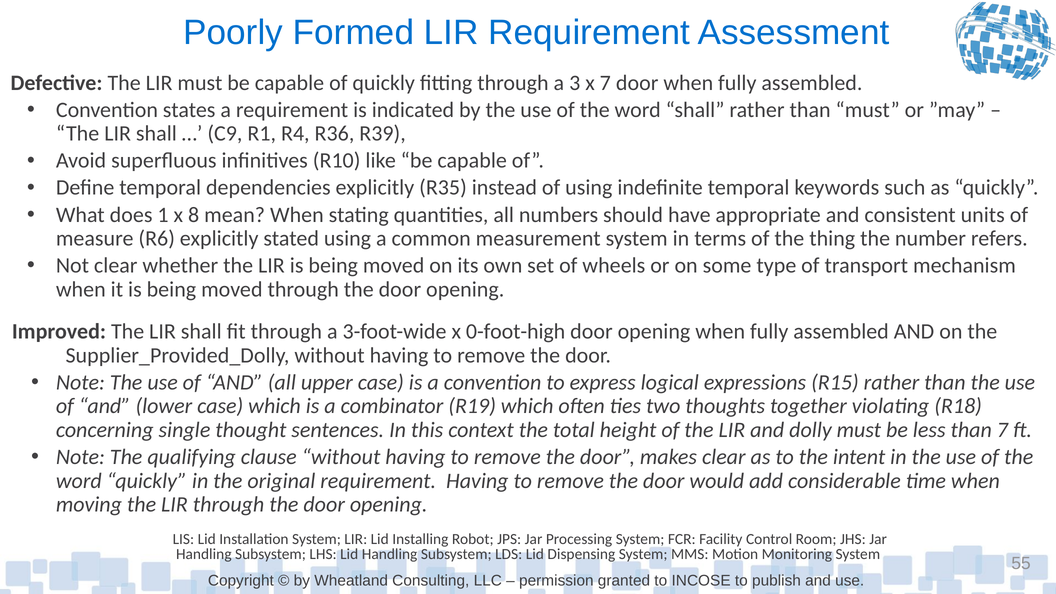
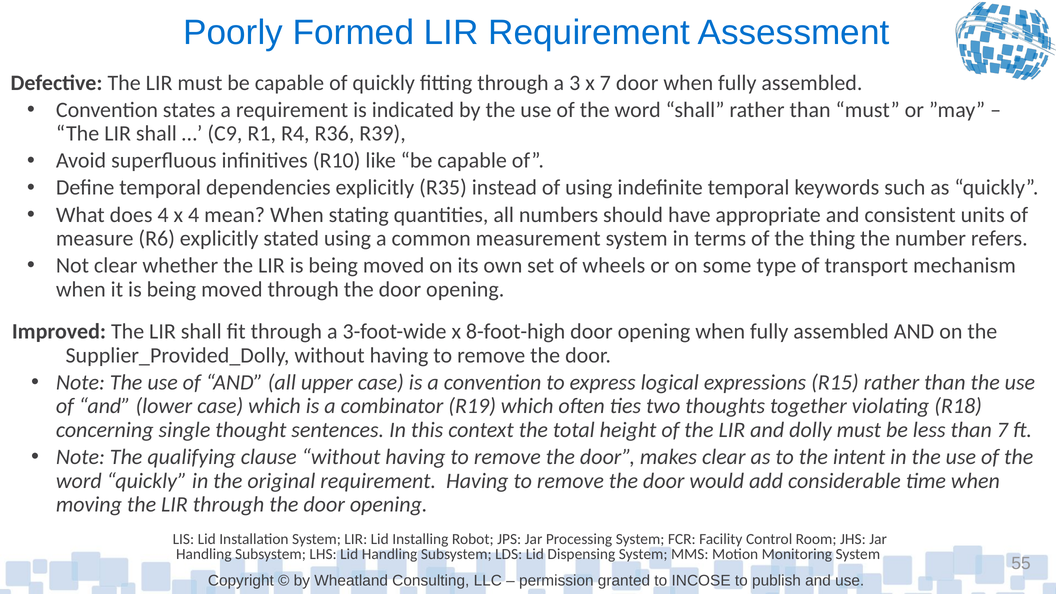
does 1: 1 -> 4 (163, 215)
x 8: 8 -> 4 (194, 215)
0-foot-high: 0-foot-high -> 8-foot-high (516, 331)
